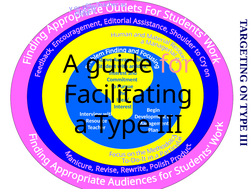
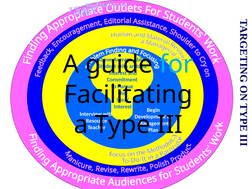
for colour: pink -> light blue (176, 64)
